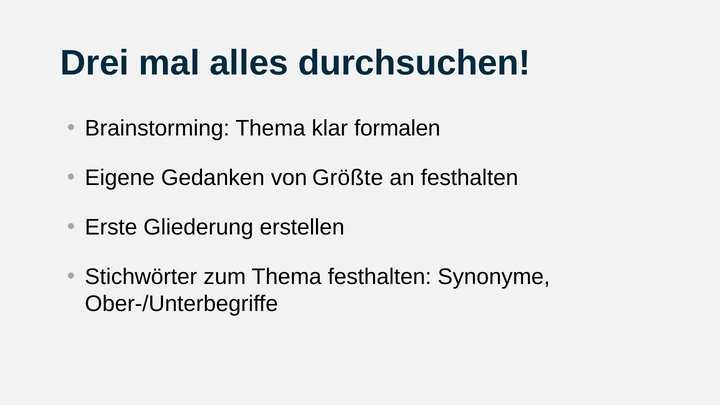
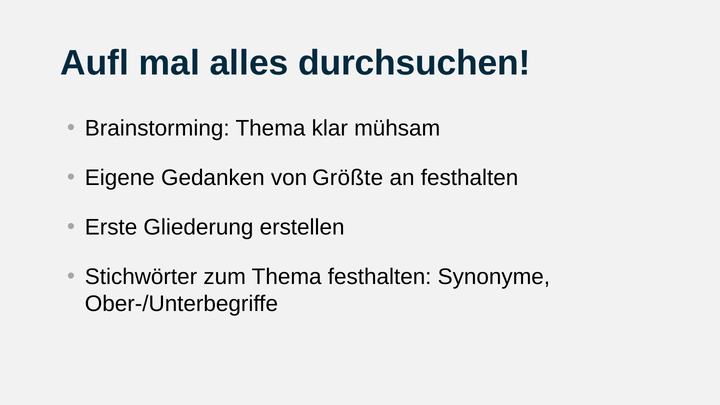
Drei: Drei -> Aufl (95, 63)
formalen: formalen -> mühsam (397, 128)
